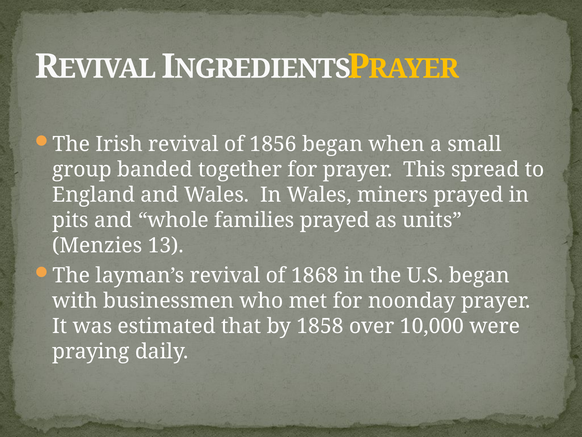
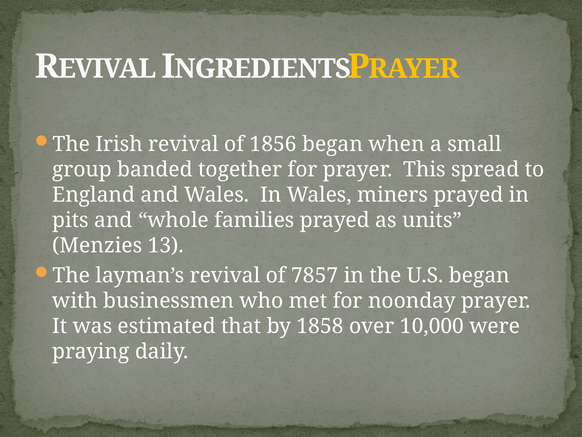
1868: 1868 -> 7857 (315, 275)
